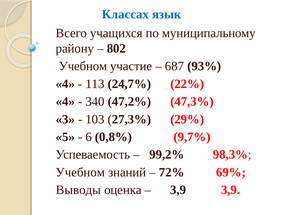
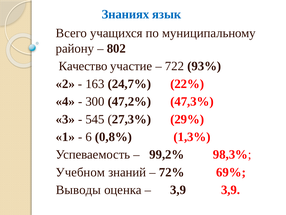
Классах: Классах -> Знаниях (125, 14)
Учебном: Учебном -> Качество (83, 66)
687: 687 -> 722 (174, 66)
4: 4 -> 2 (65, 84)
113: 113 -> 163 (95, 84)
340: 340 -> 300 (95, 101)
103: 103 -> 545 (95, 119)
5: 5 -> 1 (65, 137)
9,7%: 9,7% -> 1,3% (192, 137)
